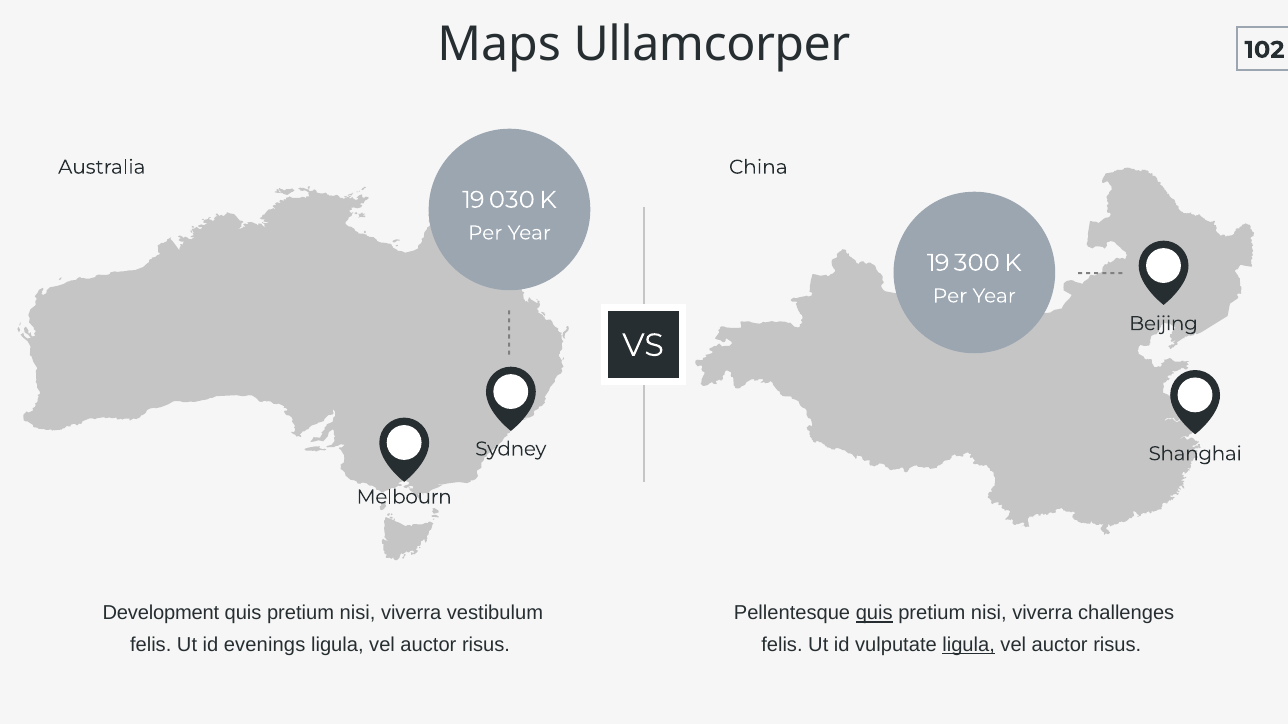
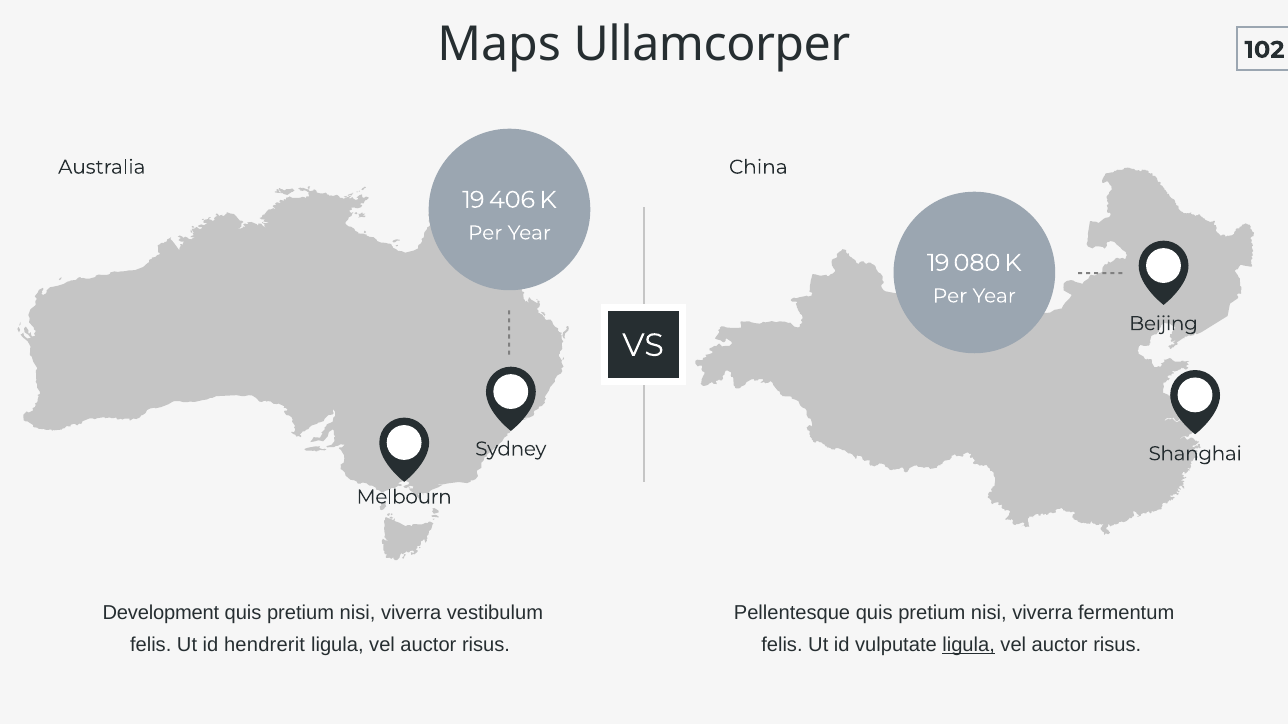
030: 030 -> 406 (512, 200)
300: 300 -> 080 (977, 263)
quis underline: present -> none (874, 614)
challenges: challenges -> fermentum (1126, 614)
evenings: evenings -> hendrerit (265, 645)
